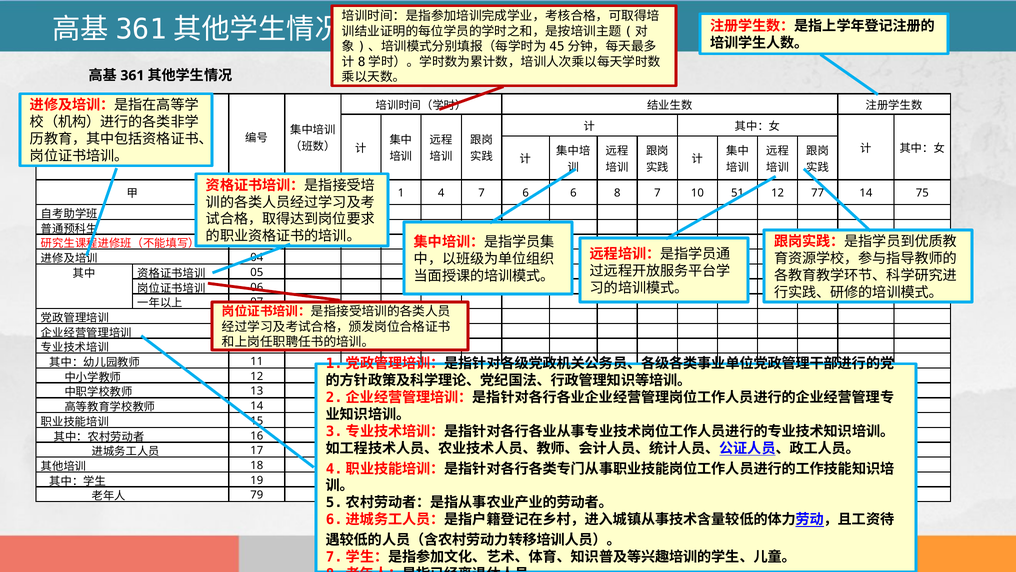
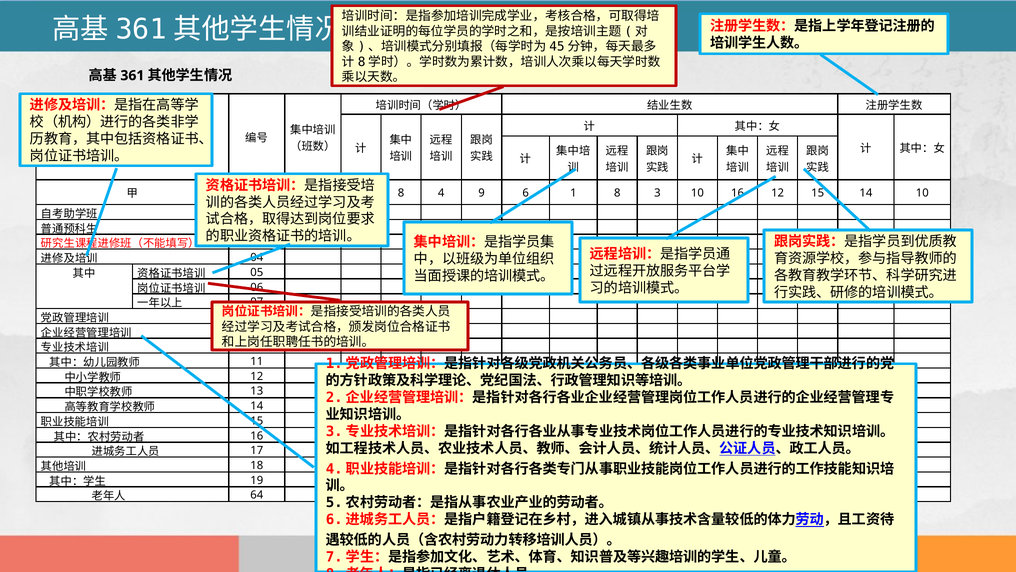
1: 1 -> 8 (401, 193)
4 7: 7 -> 9 (482, 193)
6 6: 6 -> 1 (573, 193)
8 7: 7 -> 3 (657, 193)
10 51: 51 -> 16 (738, 193)
12 77: 77 -> 15 (818, 193)
14 75: 75 -> 10 (922, 193)
79: 79 -> 64 (257, 495)
